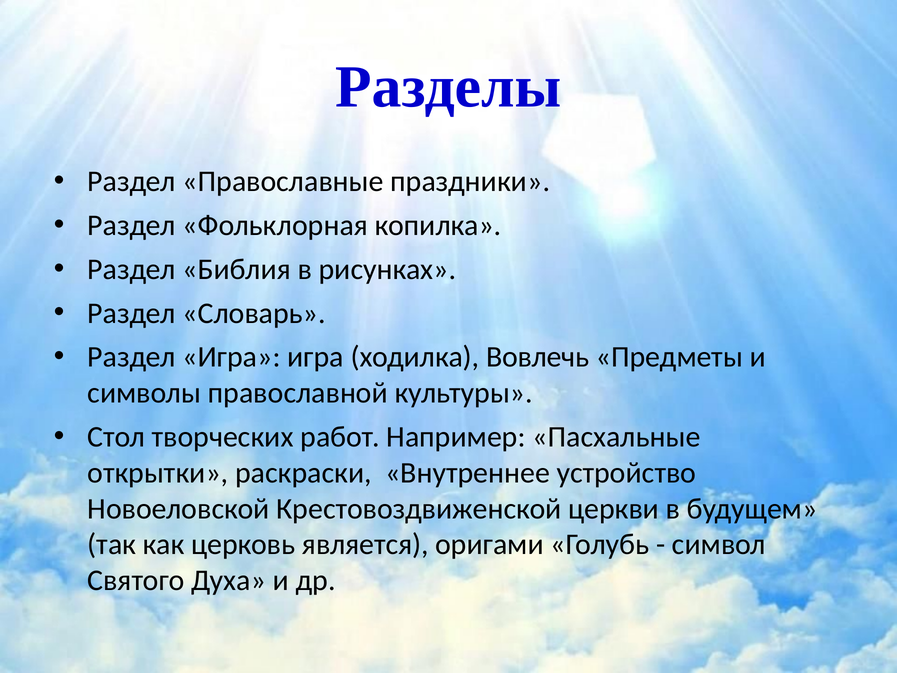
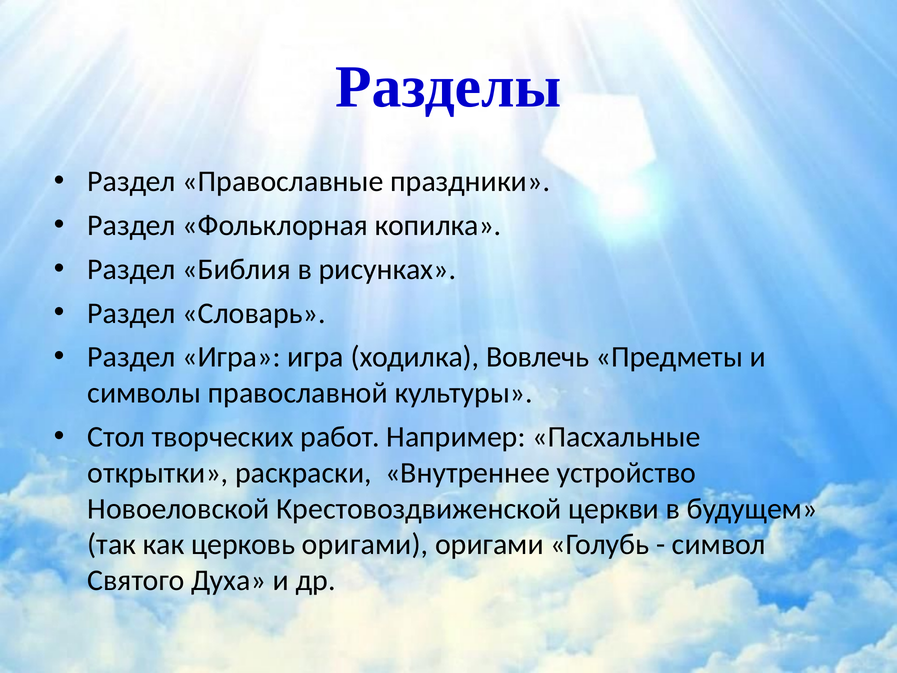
церковь является: является -> оригами (365, 544)
